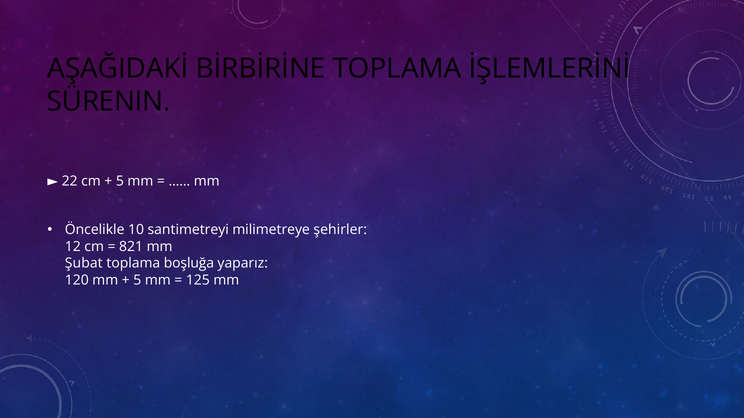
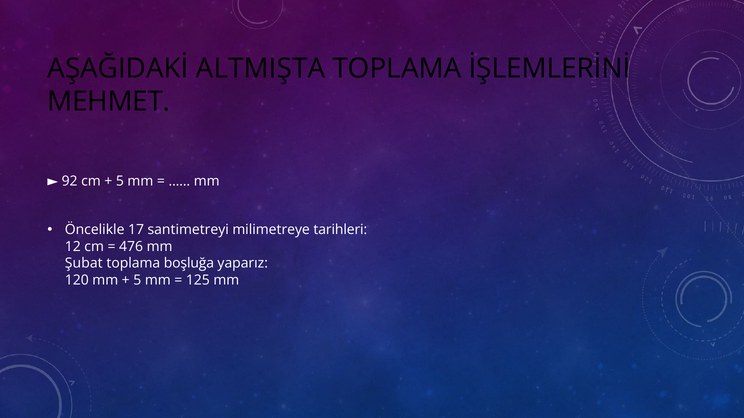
BİRBİRİNE: BİRBİRİNE -> ALTMIŞTA (261, 68)
SÜRENIN: SÜRENIN -> MEHMET (109, 102)
22: 22 -> 92 (70, 181)
10: 10 -> 17 (136, 230)
şehirler: şehirler -> tarihleri (340, 230)
821: 821 -> 476 (131, 247)
